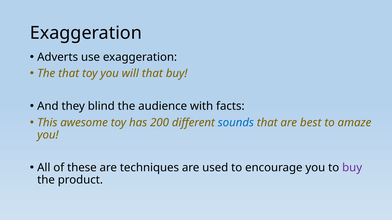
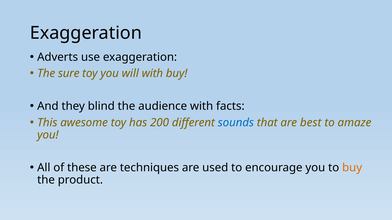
The that: that -> sure (69, 74)
will that: that -> with (152, 74)
buy colour: purple -> orange (352, 168)
